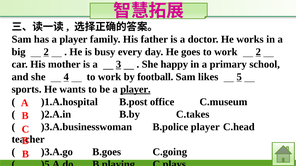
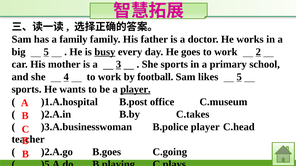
has a player: player -> family (73, 39)
big 2: 2 -> 5 (46, 52)
busy underline: none -> present (105, 52)
She happy: happy -> sports (174, 65)
)3.A.go: )3.A.go -> )2.A.go (57, 152)
